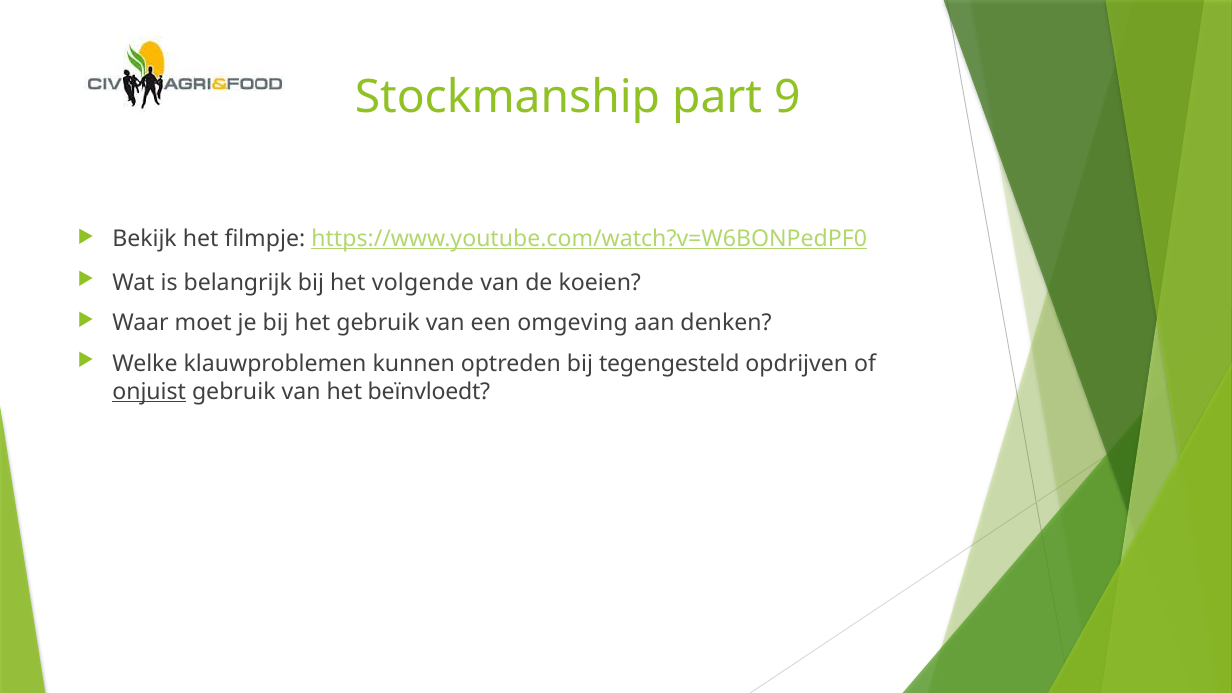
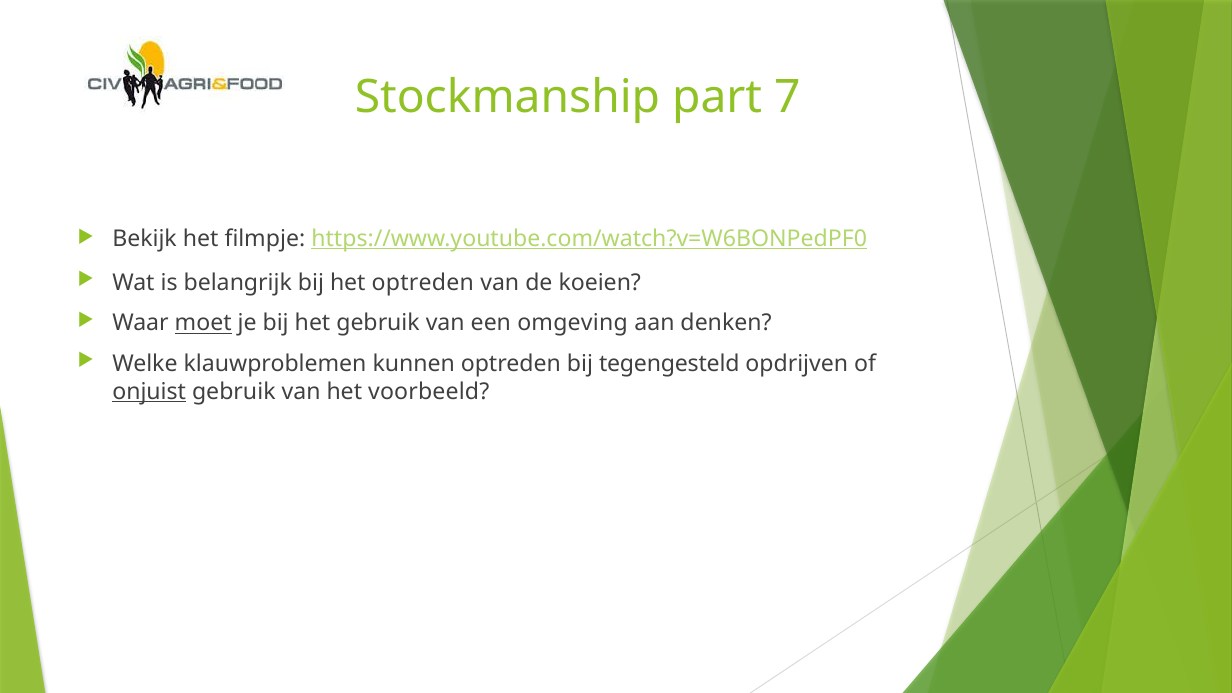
9: 9 -> 7 (787, 97)
het volgende: volgende -> optreden (423, 283)
moet underline: none -> present (203, 323)
beïnvloedt: beïnvloedt -> voorbeeld (429, 392)
